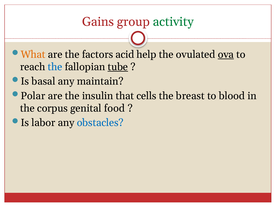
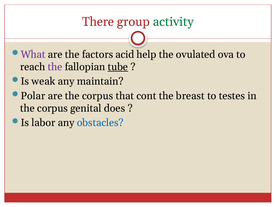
Gains: Gains -> There (98, 22)
What colour: orange -> purple (33, 54)
ova underline: present -> none (226, 54)
the colour: blue -> purple (55, 67)
basal: basal -> weak (43, 81)
are the insulin: insulin -> corpus (98, 96)
cells: cells -> cont (146, 96)
blood: blood -> testes (232, 96)
food: food -> does (115, 108)
